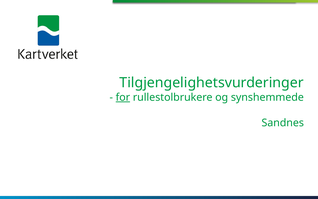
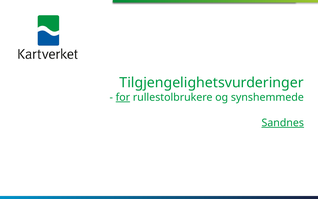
Sandnes underline: none -> present (283, 123)
